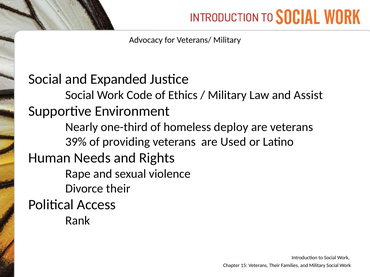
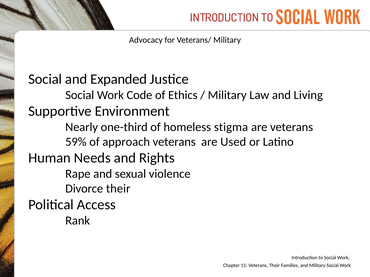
Assist: Assist -> Living (308, 95)
deploy: deploy -> stigma (231, 127)
39%: 39% -> 59% (76, 142)
providing: providing -> approach (126, 142)
